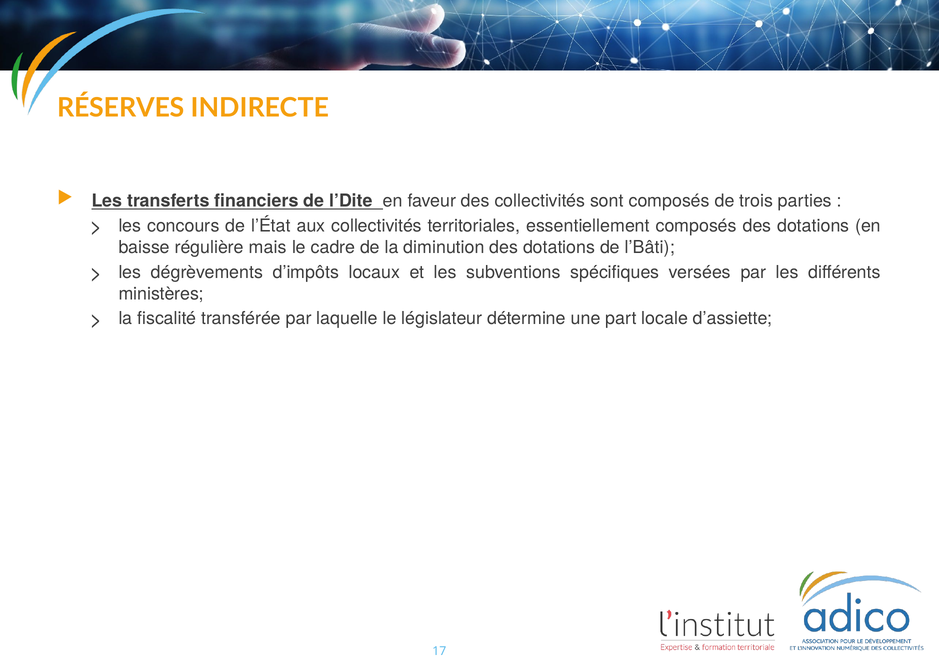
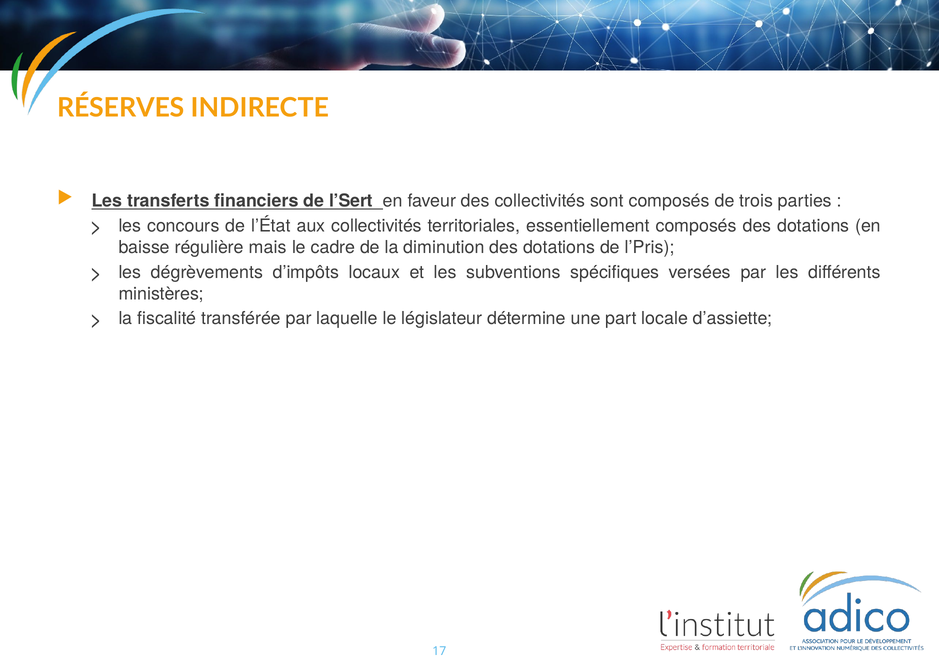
l’Dite: l’Dite -> l’Sert (351, 201)
l’Bâti: l’Bâti -> l’Pris (650, 247)
